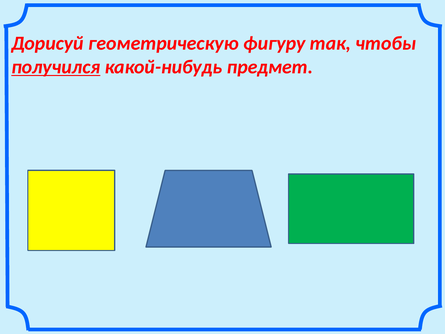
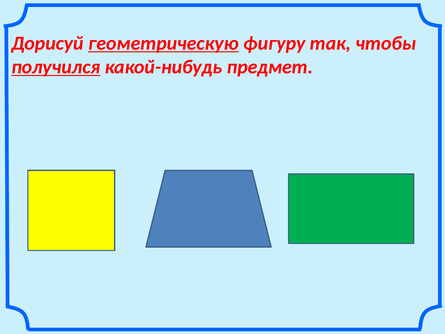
геометрическую underline: none -> present (163, 43)
